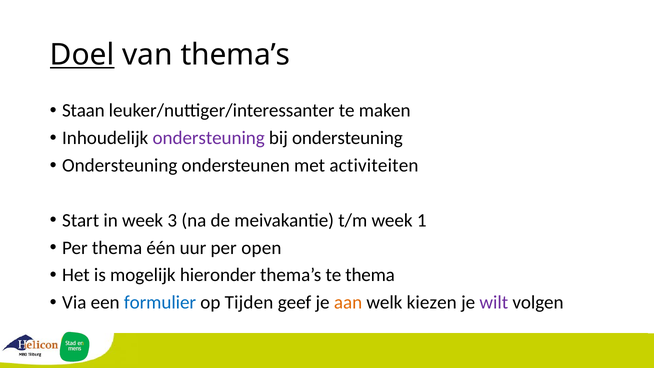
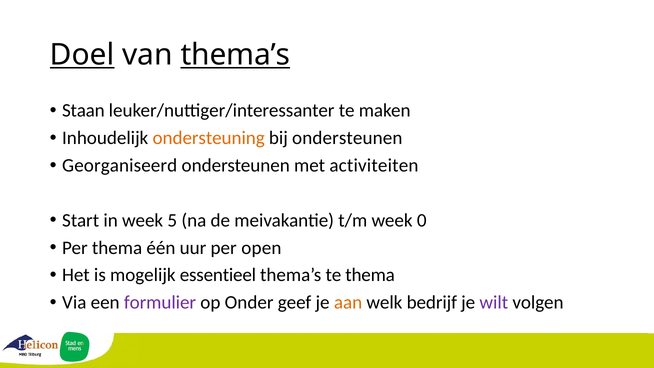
thema’s underline: none -> present (235, 55)
ondersteuning colour: purple -> orange (209, 138)
bij ondersteuning: ondersteuning -> ondersteunen (347, 138)
Ondersteuning: Ondersteuning -> Georganiseerd (120, 165)
3: 3 -> 5 (172, 220)
1: 1 -> 0 (422, 220)
hieronder: hieronder -> essentieel (218, 275)
formulier colour: blue -> purple (160, 303)
Tijden: Tijden -> Onder (249, 303)
kiezen: kiezen -> bedrijf (432, 303)
